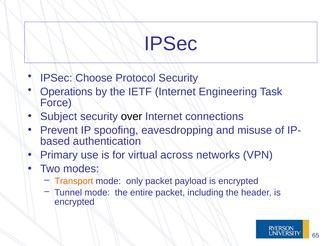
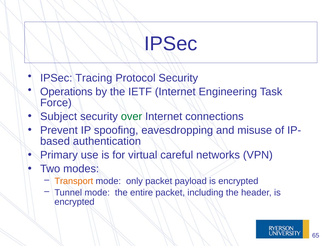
Choose: Choose -> Tracing (94, 78)
over colour: black -> green (132, 116)
across: across -> careful (177, 155)
